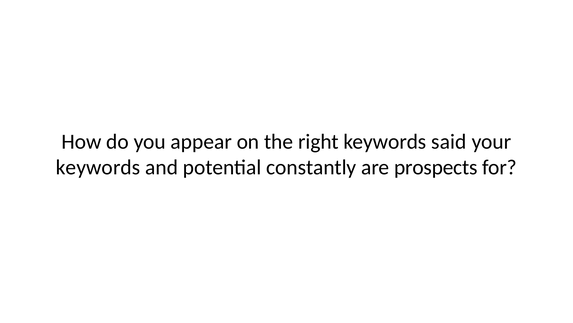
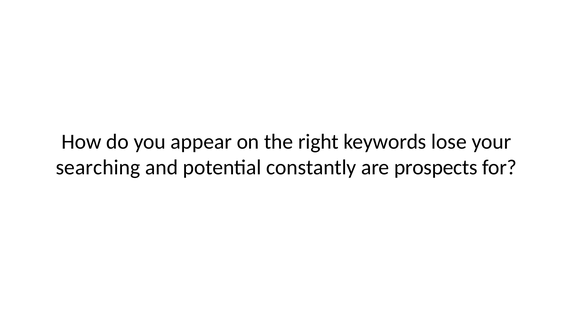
said: said -> lose (449, 142)
keywords: keywords -> searching (98, 167)
